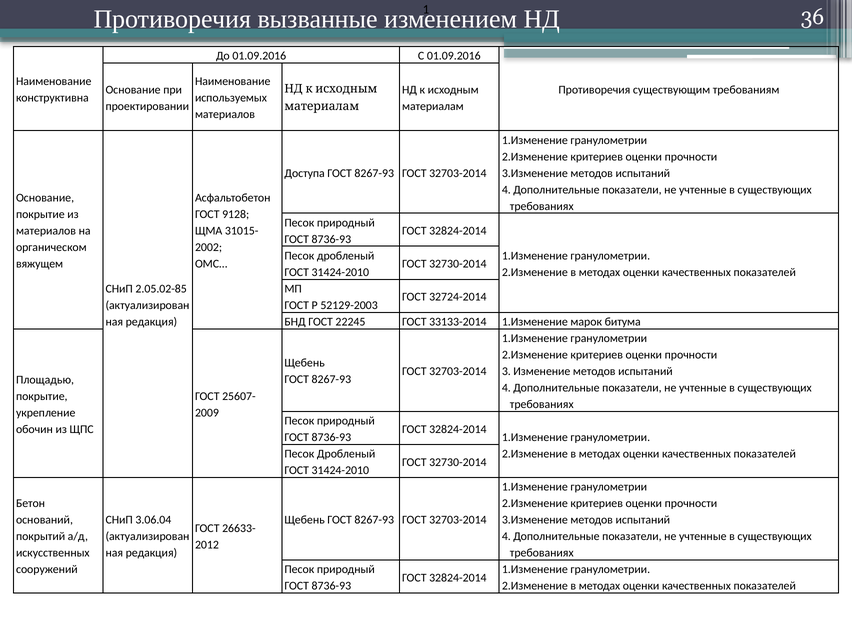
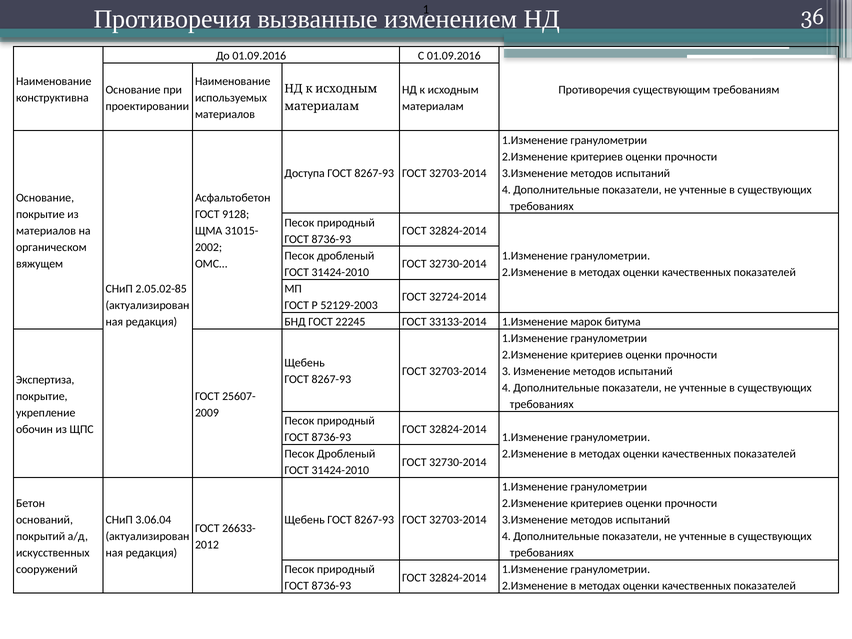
Площадью: Площадью -> Экспертиза (45, 380)
